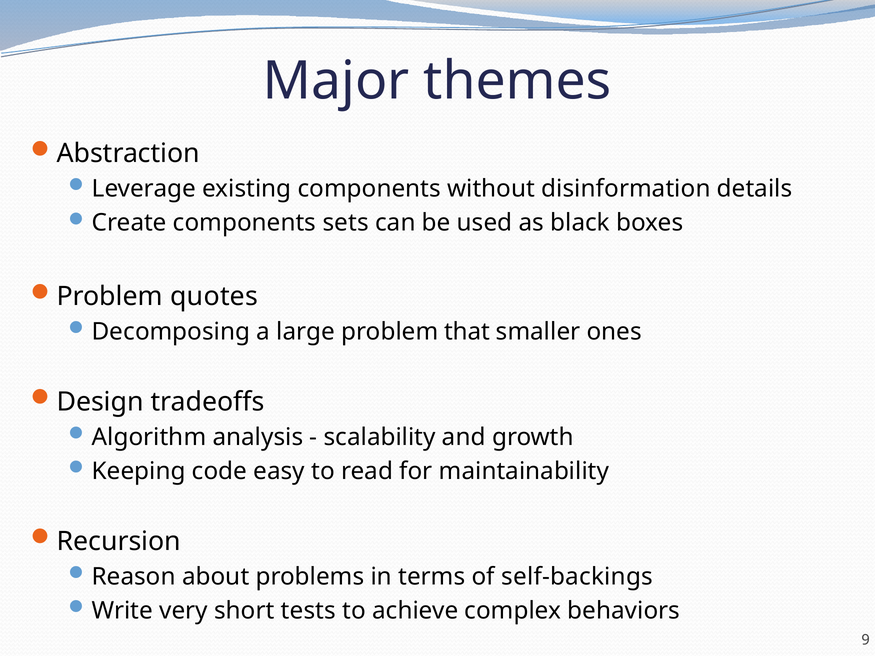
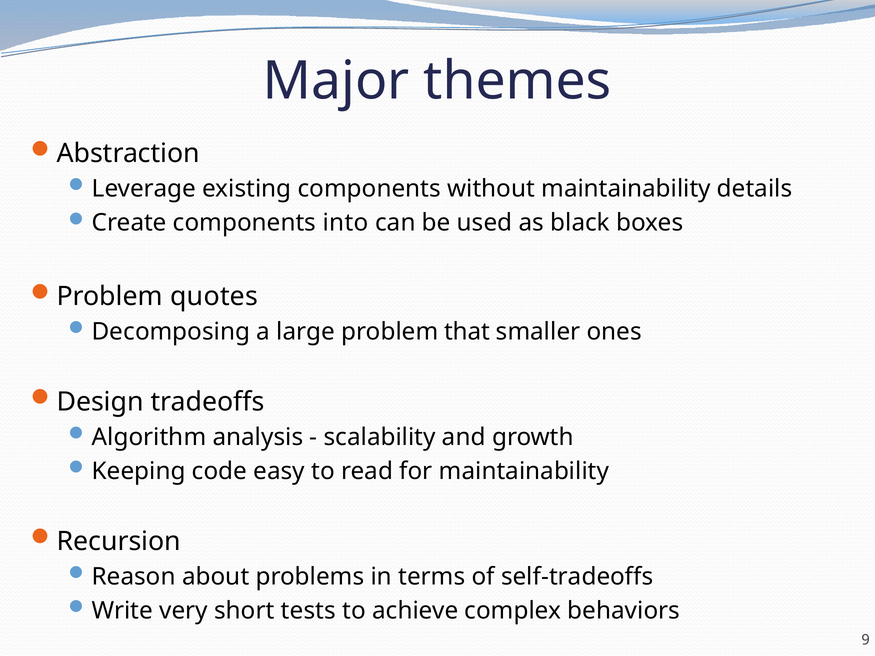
without disinformation: disinformation -> maintainability (626, 189)
sets: sets -> into (346, 223)
self-backings: self-backings -> self-tradeoffs (577, 577)
